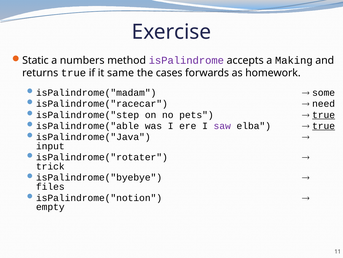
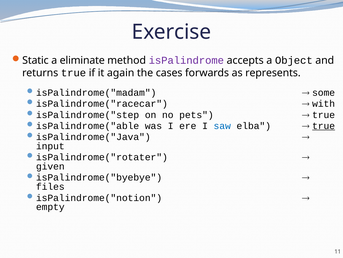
numbers: numbers -> eliminate (82, 60)
Making: Making -> Object (294, 60)
same: same -> again (121, 73)
homework: homework -> represents (273, 73)
need: need -> with (324, 103)
true underline: present -> none (324, 115)
saw colour: purple -> blue (222, 126)
trick: trick -> given (50, 166)
